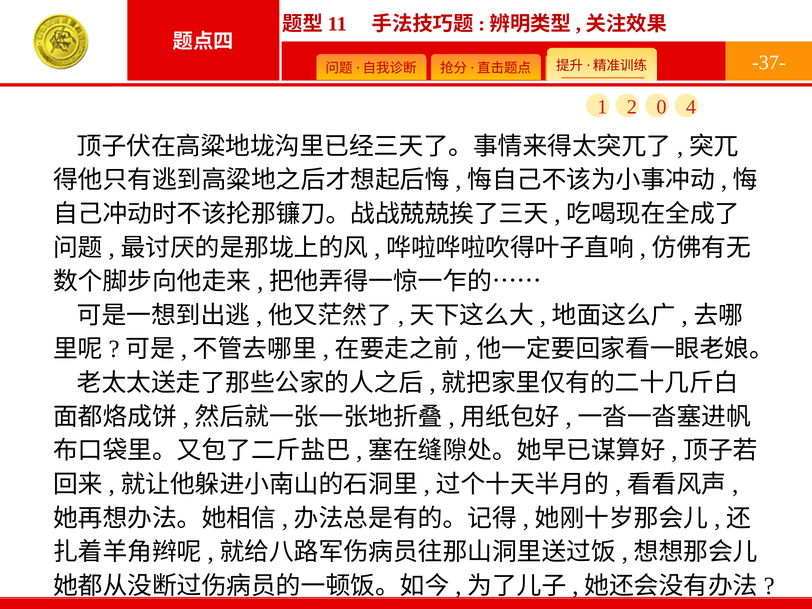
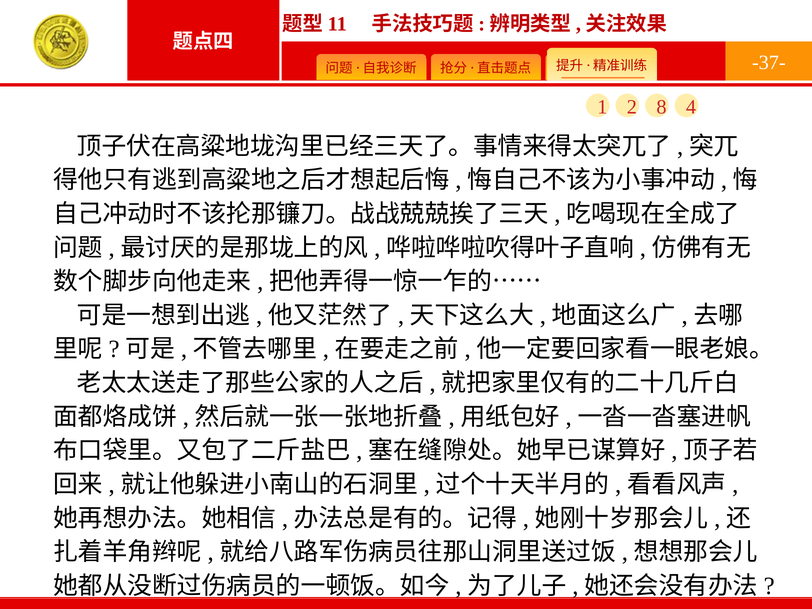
0: 0 -> 8 (661, 107)
